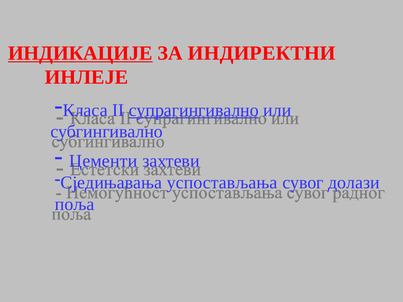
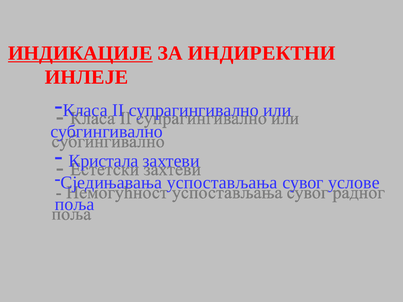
супрагингивално underline: present -> none (194, 110)
Цементи: Цементи -> Кристала (104, 161)
долази: долази -> услове (354, 183)
